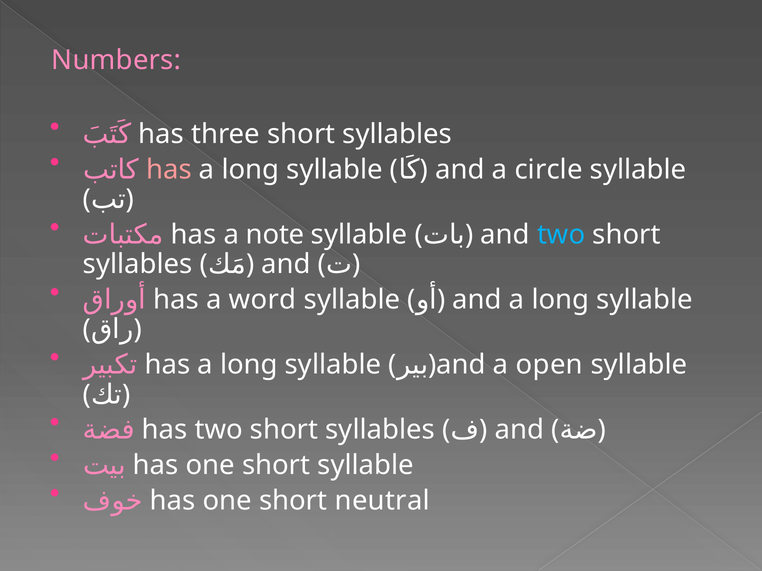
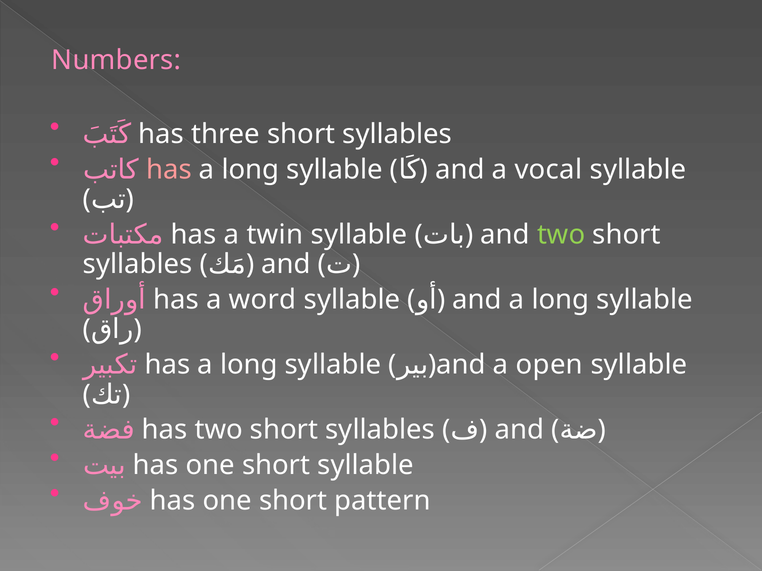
circle: circle -> vocal (548, 170)
note: note -> twin (275, 235)
two colour: light blue -> light green (561, 235)
neutral: neutral -> pattern (382, 501)
